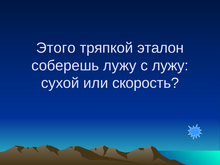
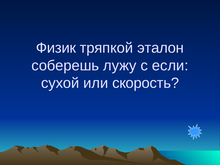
Этого: Этого -> Физик (56, 48)
с лужу: лужу -> если (170, 66)
